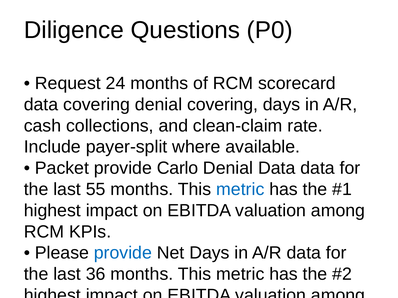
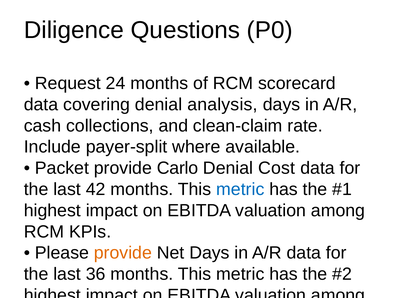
denial covering: covering -> analysis (222, 105)
Denial Data: Data -> Cost (277, 168)
55: 55 -> 42 (96, 190)
provide colour: blue -> orange (123, 253)
